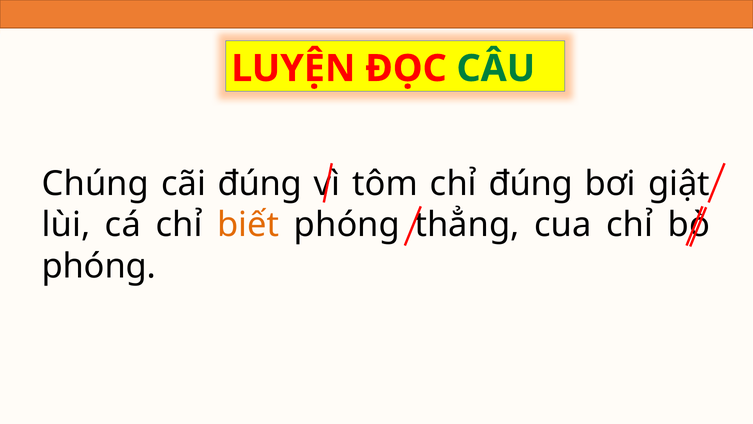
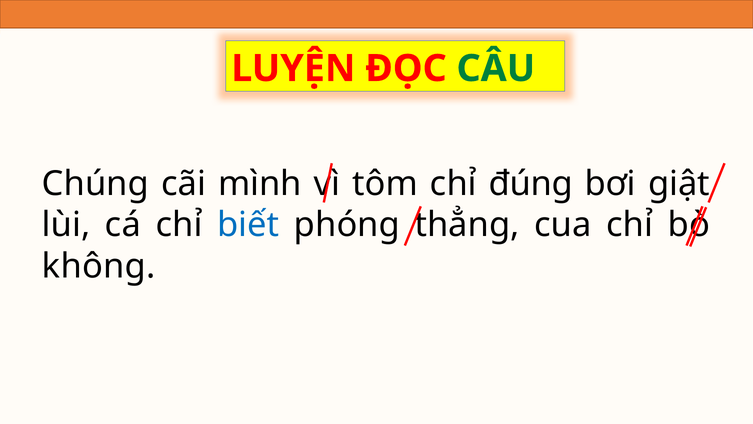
cãi đúng: đúng -> mình (260, 183)
biết colour: orange -> blue (248, 225)
phóng: phóng -> không (99, 266)
